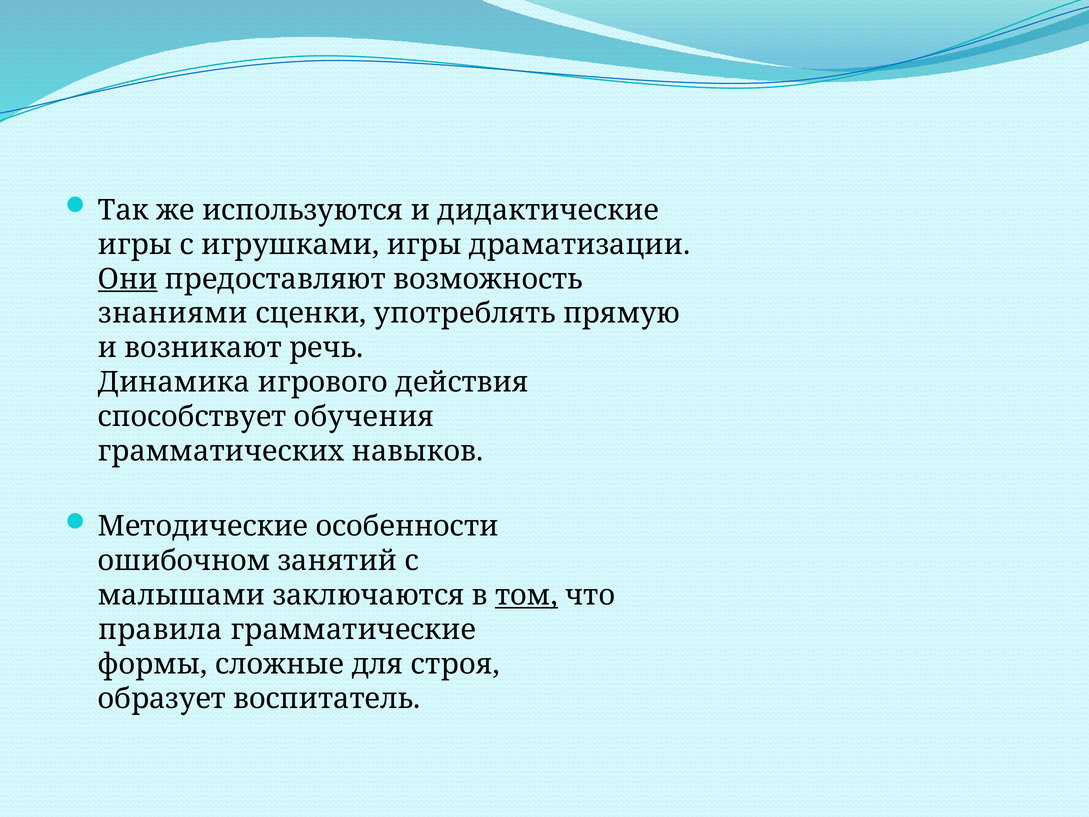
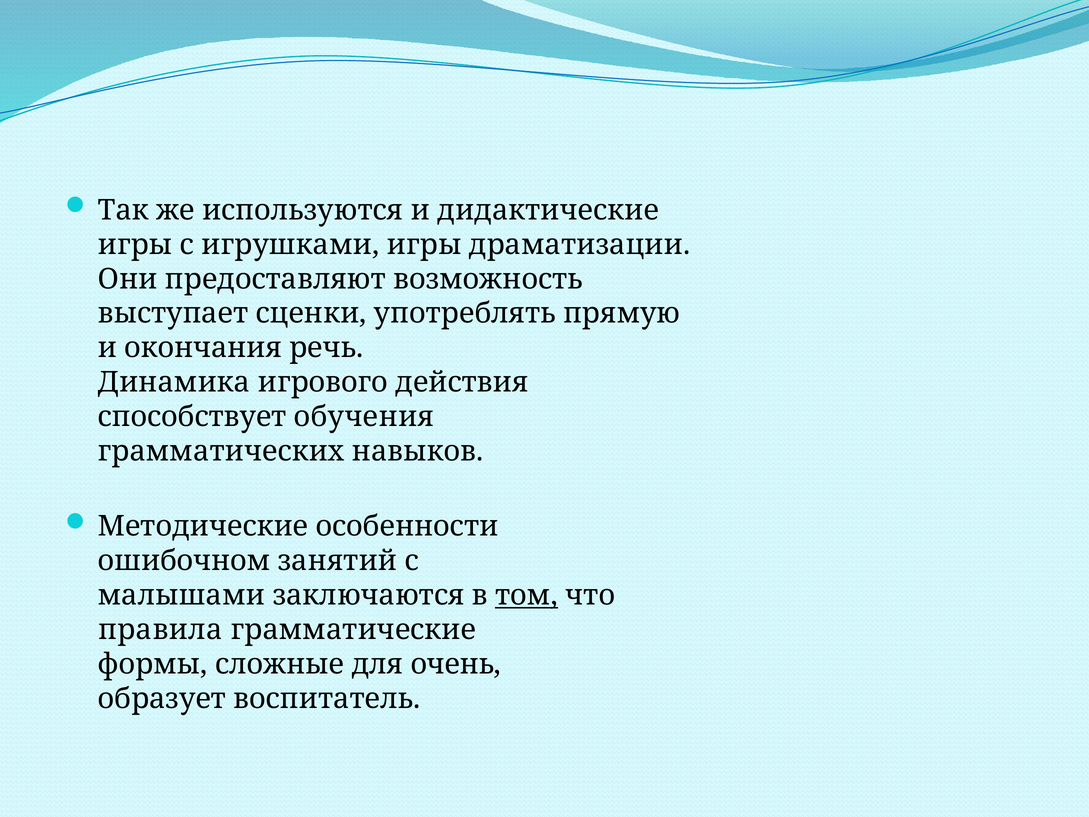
Они underline: present -> none (128, 279)
знаниями: знаниями -> выступает (173, 313)
возникают: возникают -> окончания (203, 348)
строя: строя -> очень (456, 664)
